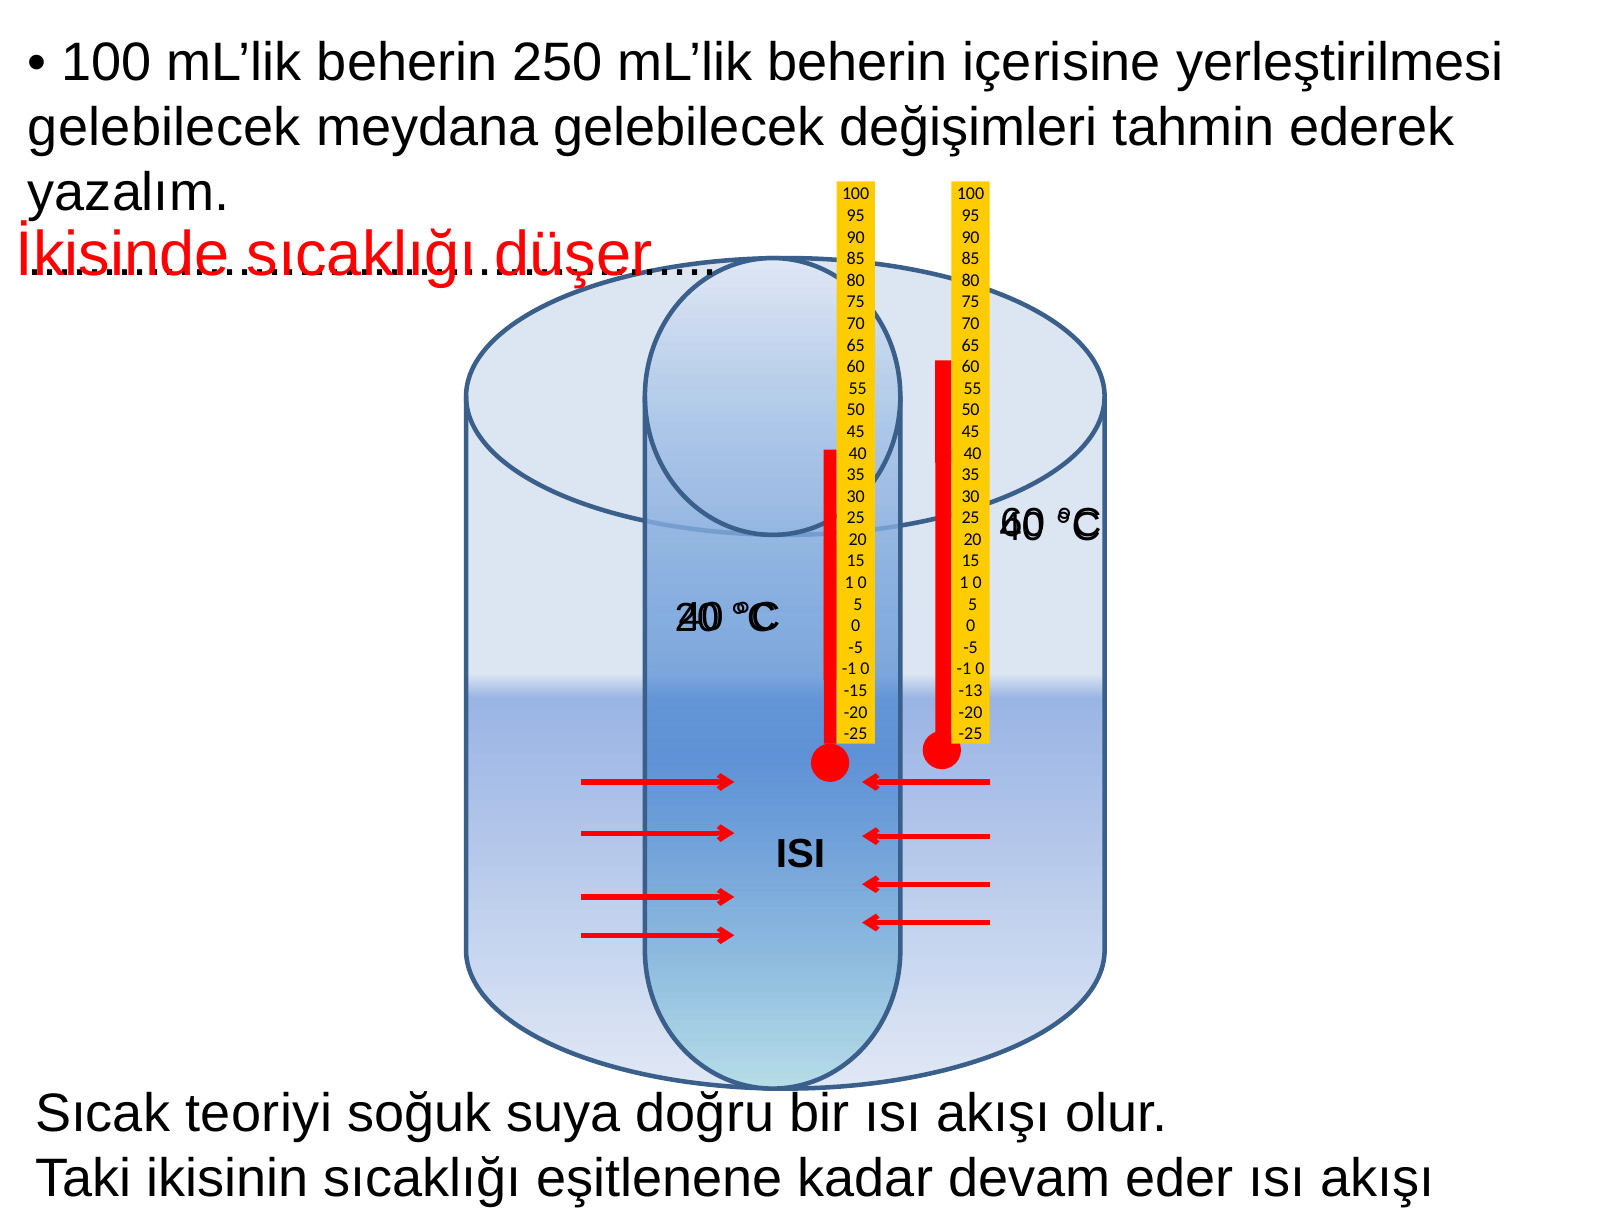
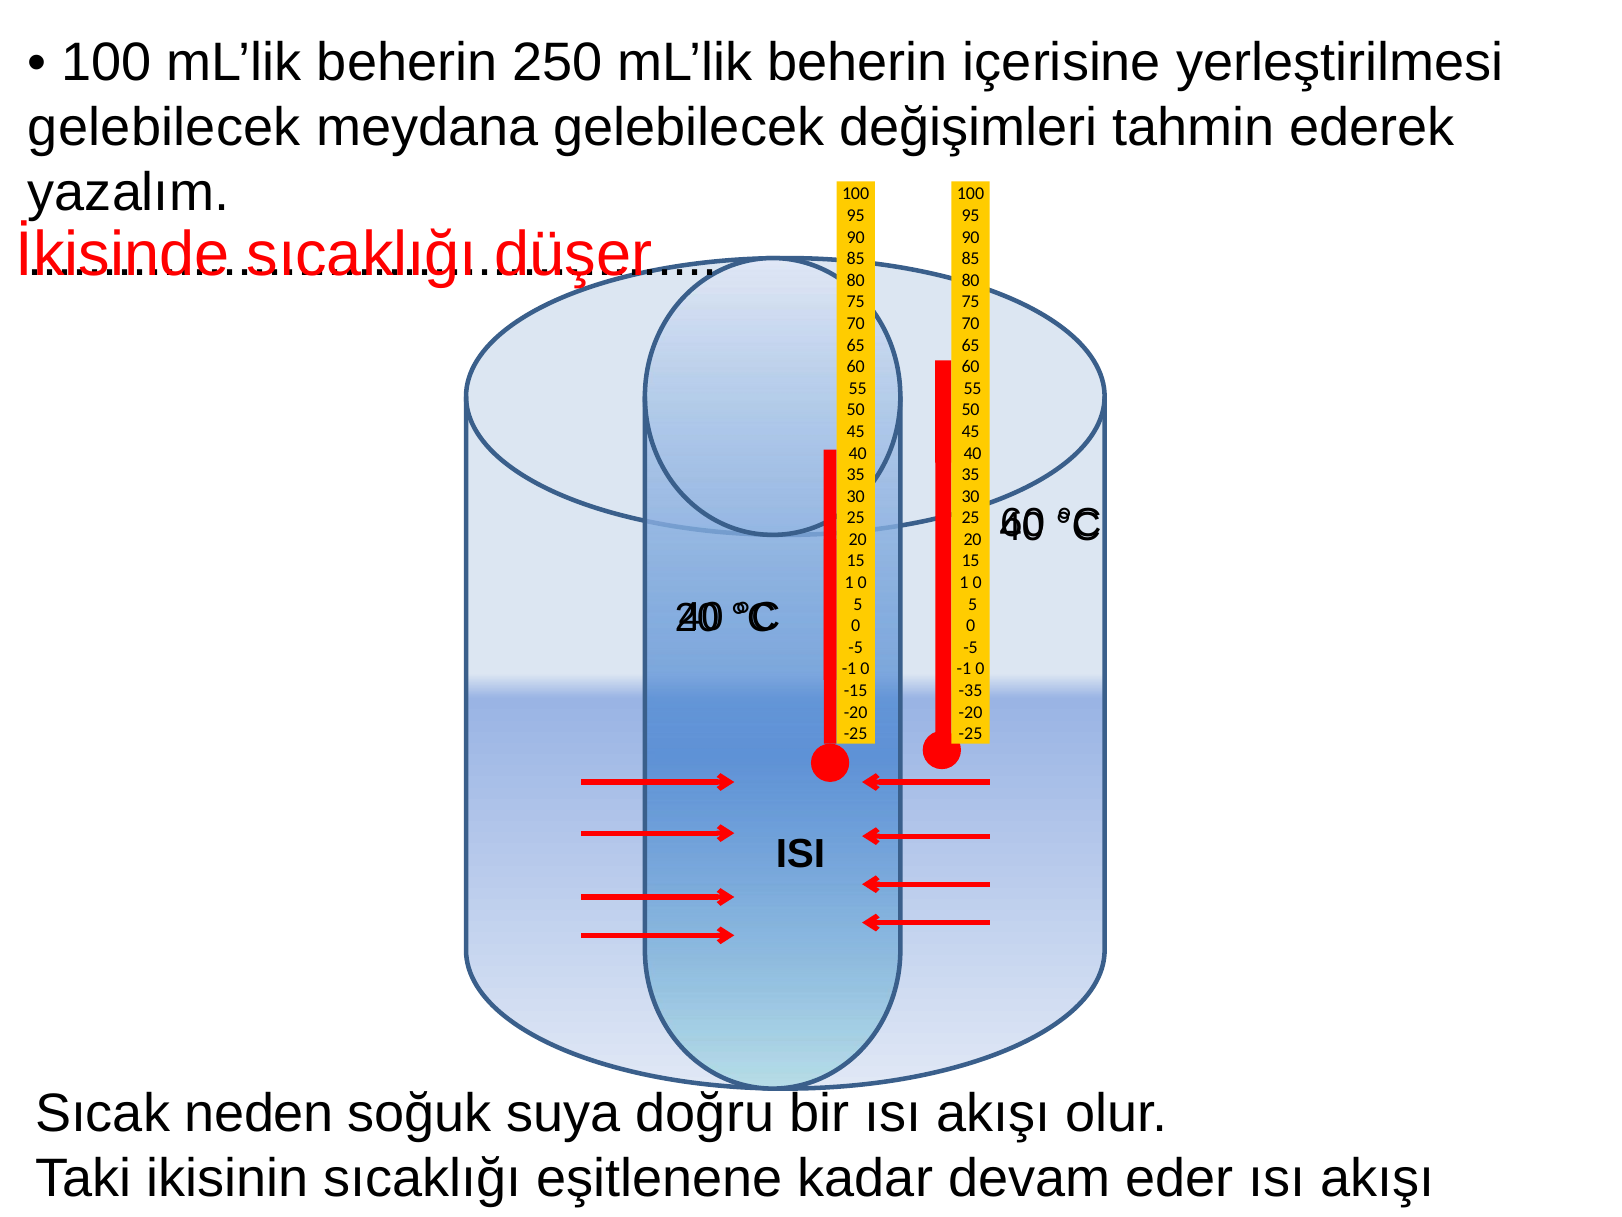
-13: -13 -> -35 (971, 690)
teoriyi: teoriyi -> neden (259, 1113)
